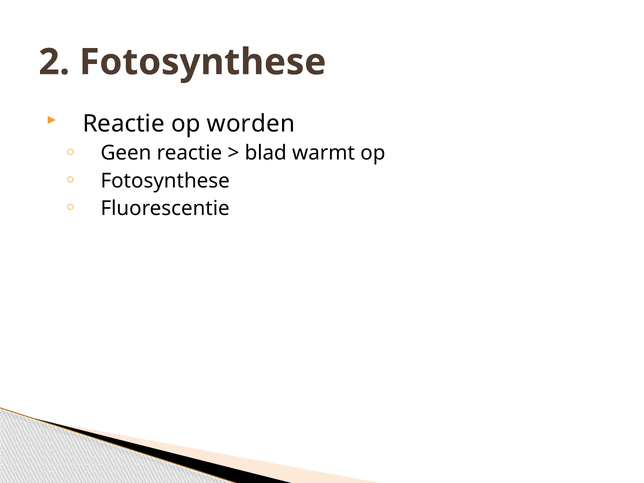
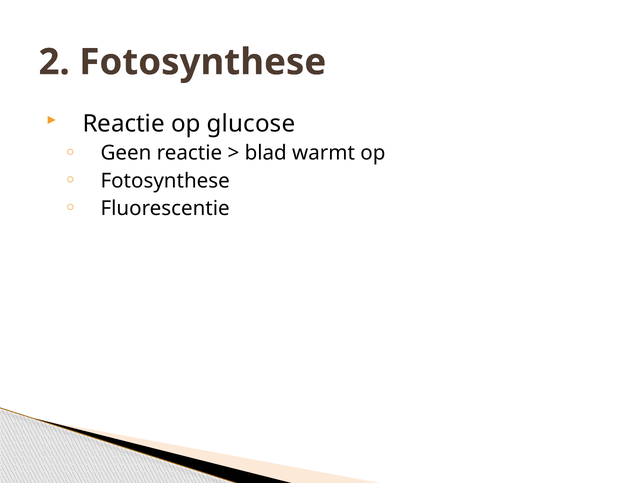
worden: worden -> glucose (251, 124)
